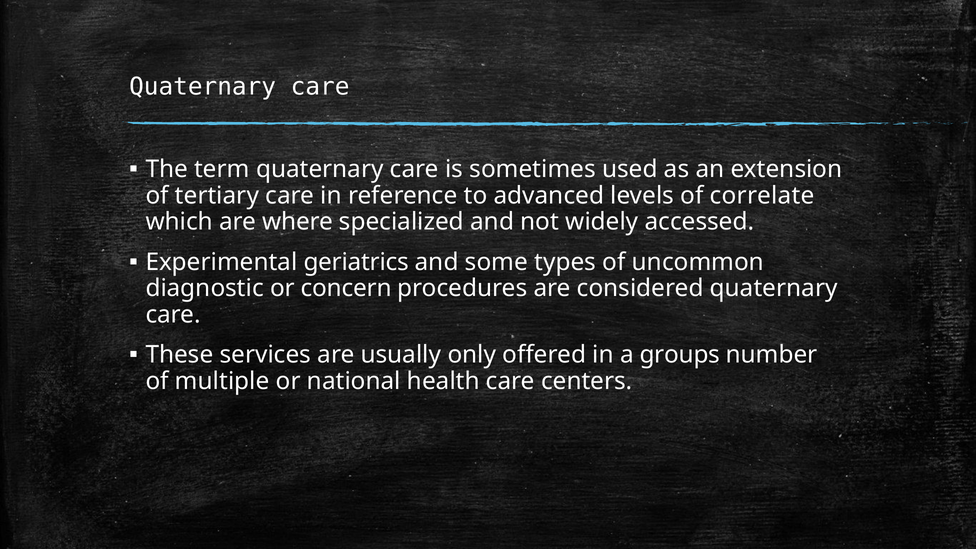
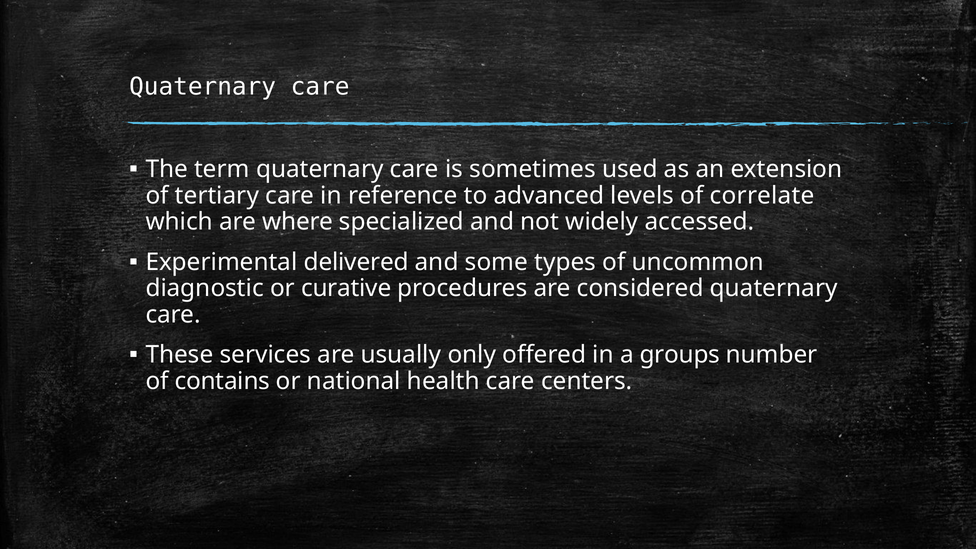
geriatrics: geriatrics -> delivered (356, 262)
concern: concern -> curative (346, 288)
multiple: multiple -> contains (222, 381)
